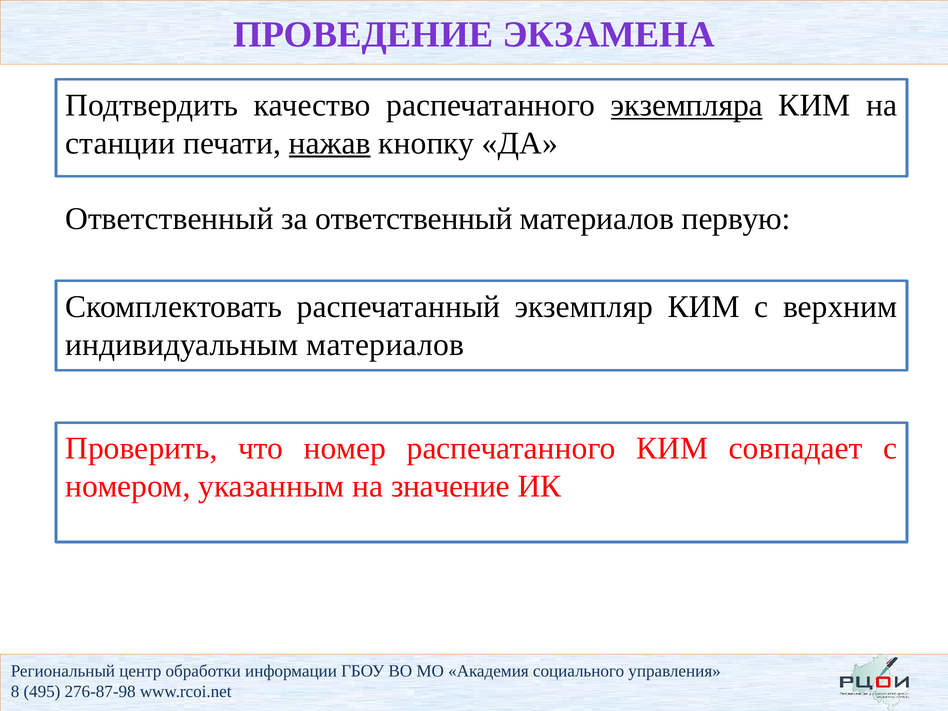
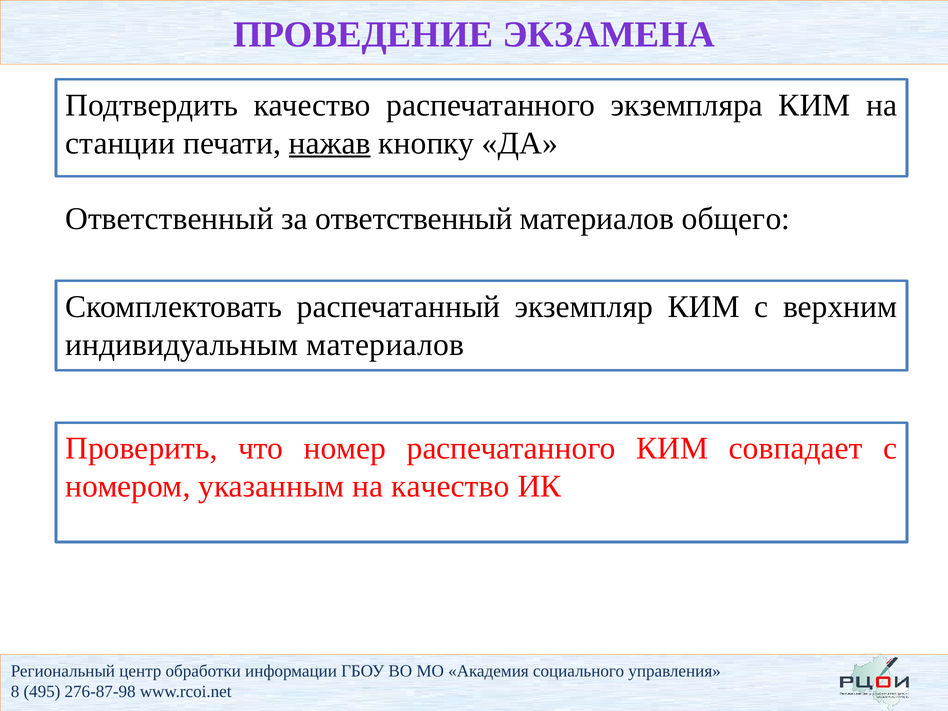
экземпляра underline: present -> none (687, 105)
первую: первую -> общего (736, 219)
на значение: значение -> качество (450, 486)
